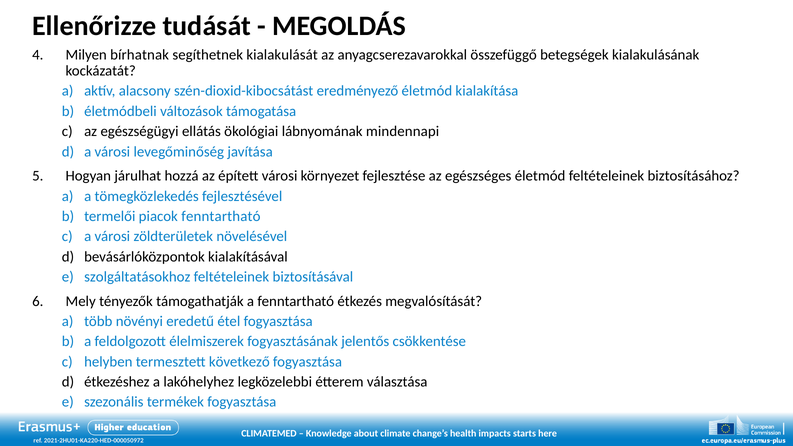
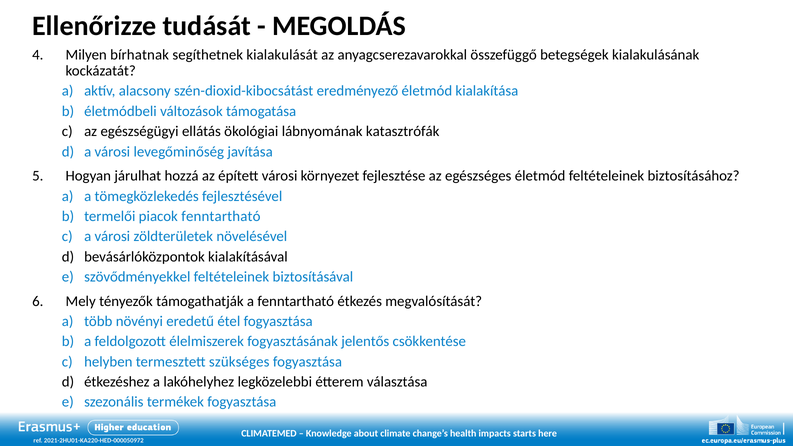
mindennapi: mindennapi -> katasztrófák (403, 131)
szolgáltatásokhoz: szolgáltatásokhoz -> szövődményekkel (137, 277)
következő: következő -> szükséges (239, 362)
